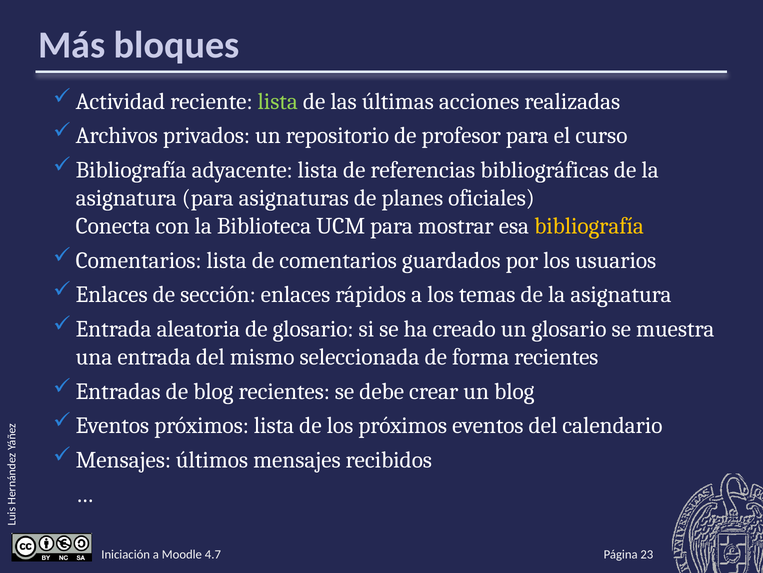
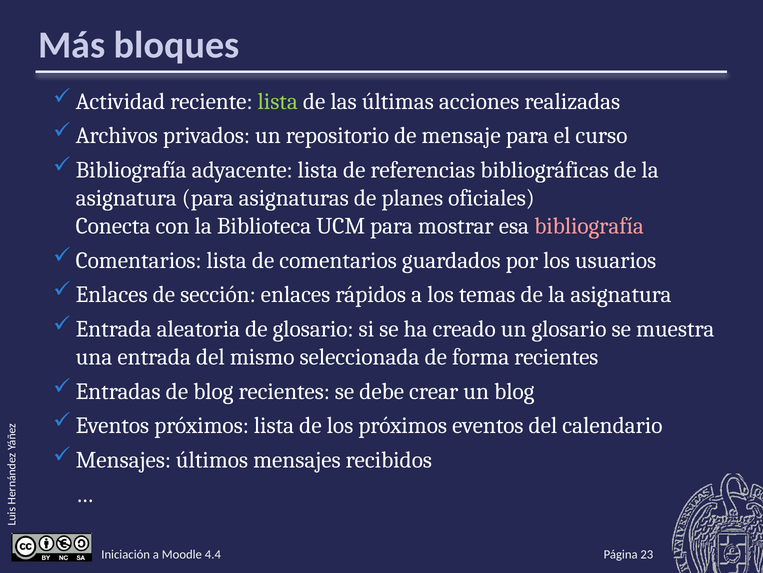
profesor: profesor -> mensaje (461, 135)
bibliografía colour: yellow -> pink (589, 226)
4.7: 4.7 -> 4.4 (213, 554)
